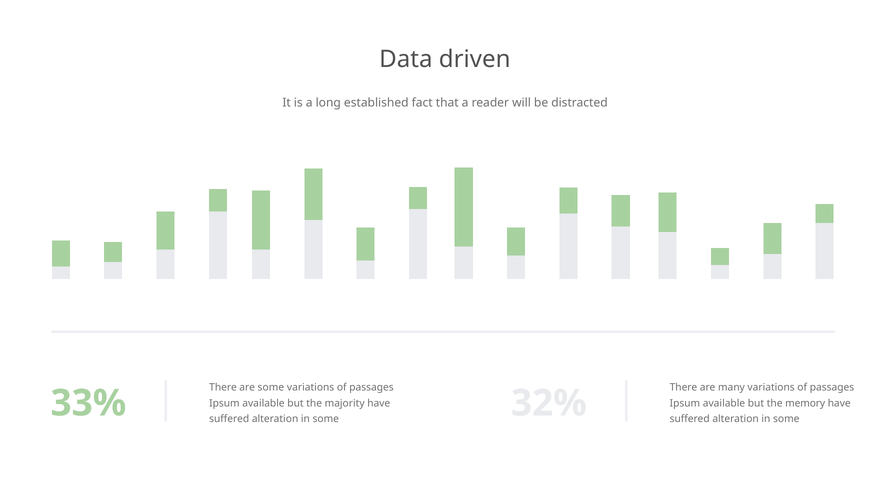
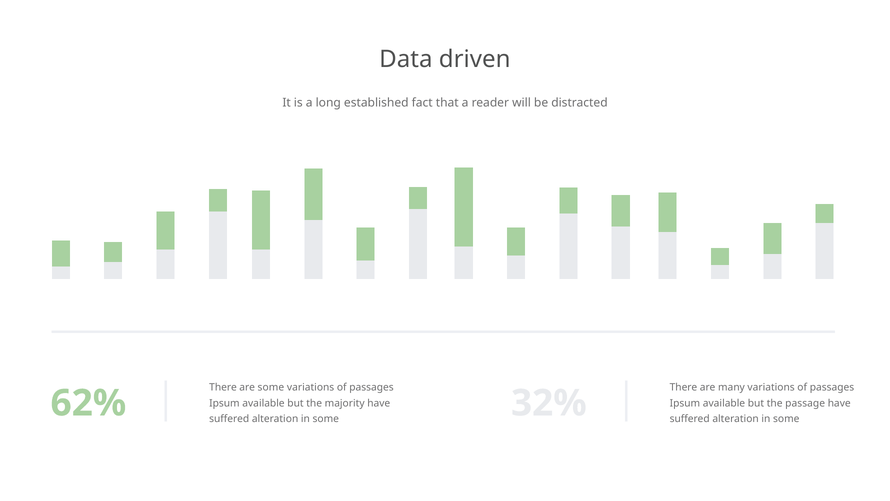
33%: 33% -> 62% (88, 403)
memory: memory -> passage (805, 403)
